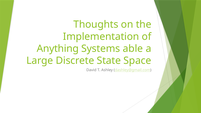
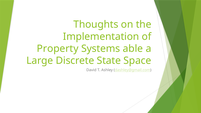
Anything: Anything -> Property (58, 49)
